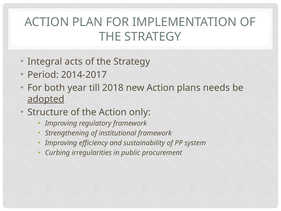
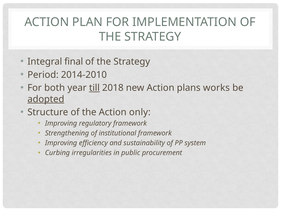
acts: acts -> final (74, 62)
2014-2017: 2014-2017 -> 2014-2010 (84, 75)
till underline: none -> present (94, 88)
needs: needs -> works (216, 88)
